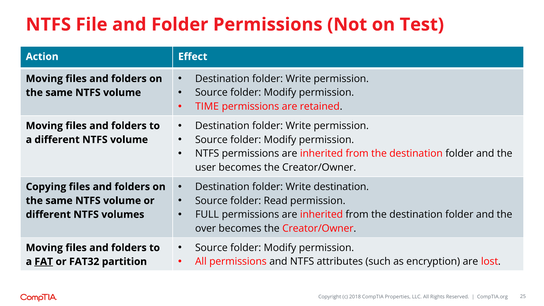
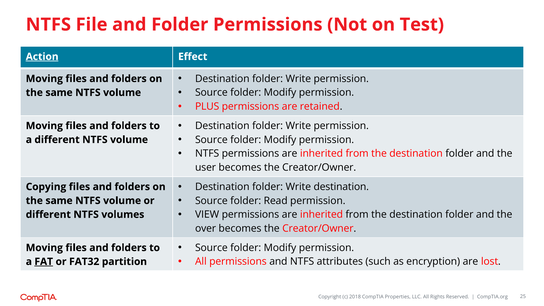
Action underline: none -> present (42, 57)
TIME: TIME -> PLUS (207, 106)
FULL: FULL -> VIEW (207, 215)
